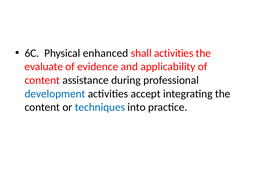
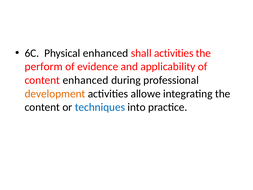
evaluate: evaluate -> perform (44, 67)
content assistance: assistance -> enhanced (86, 80)
development colour: blue -> orange (55, 94)
accept: accept -> allowe (146, 94)
